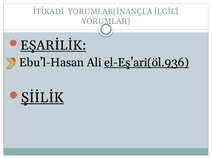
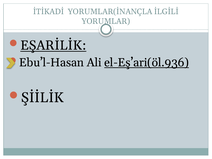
ŞİİLİK underline: present -> none (42, 98)
